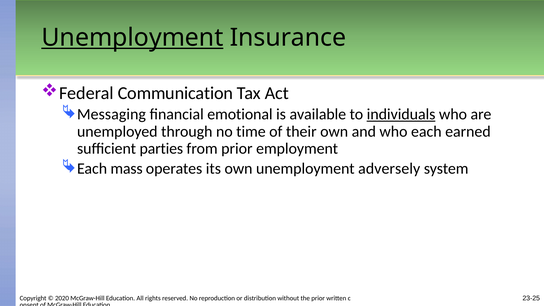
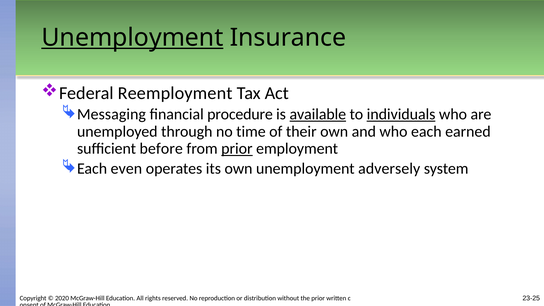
Communication: Communication -> Reemployment (175, 93)
emotional: emotional -> procedure (240, 114)
available underline: none -> present (318, 114)
parties: parties -> before (161, 149)
prior underline: none -> present (237, 149)
mass: mass -> even (126, 169)
